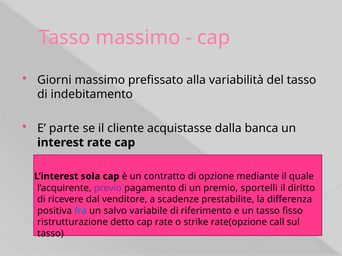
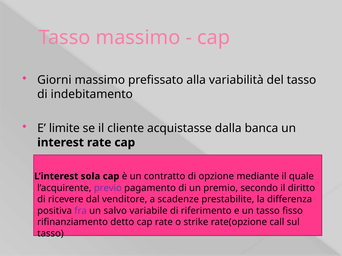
parte: parte -> limite (64, 129)
sportelli: sportelli -> secondo (259, 188)
fra colour: blue -> purple (81, 211)
ristrutturazione: ristrutturazione -> rifinanziamento (73, 222)
